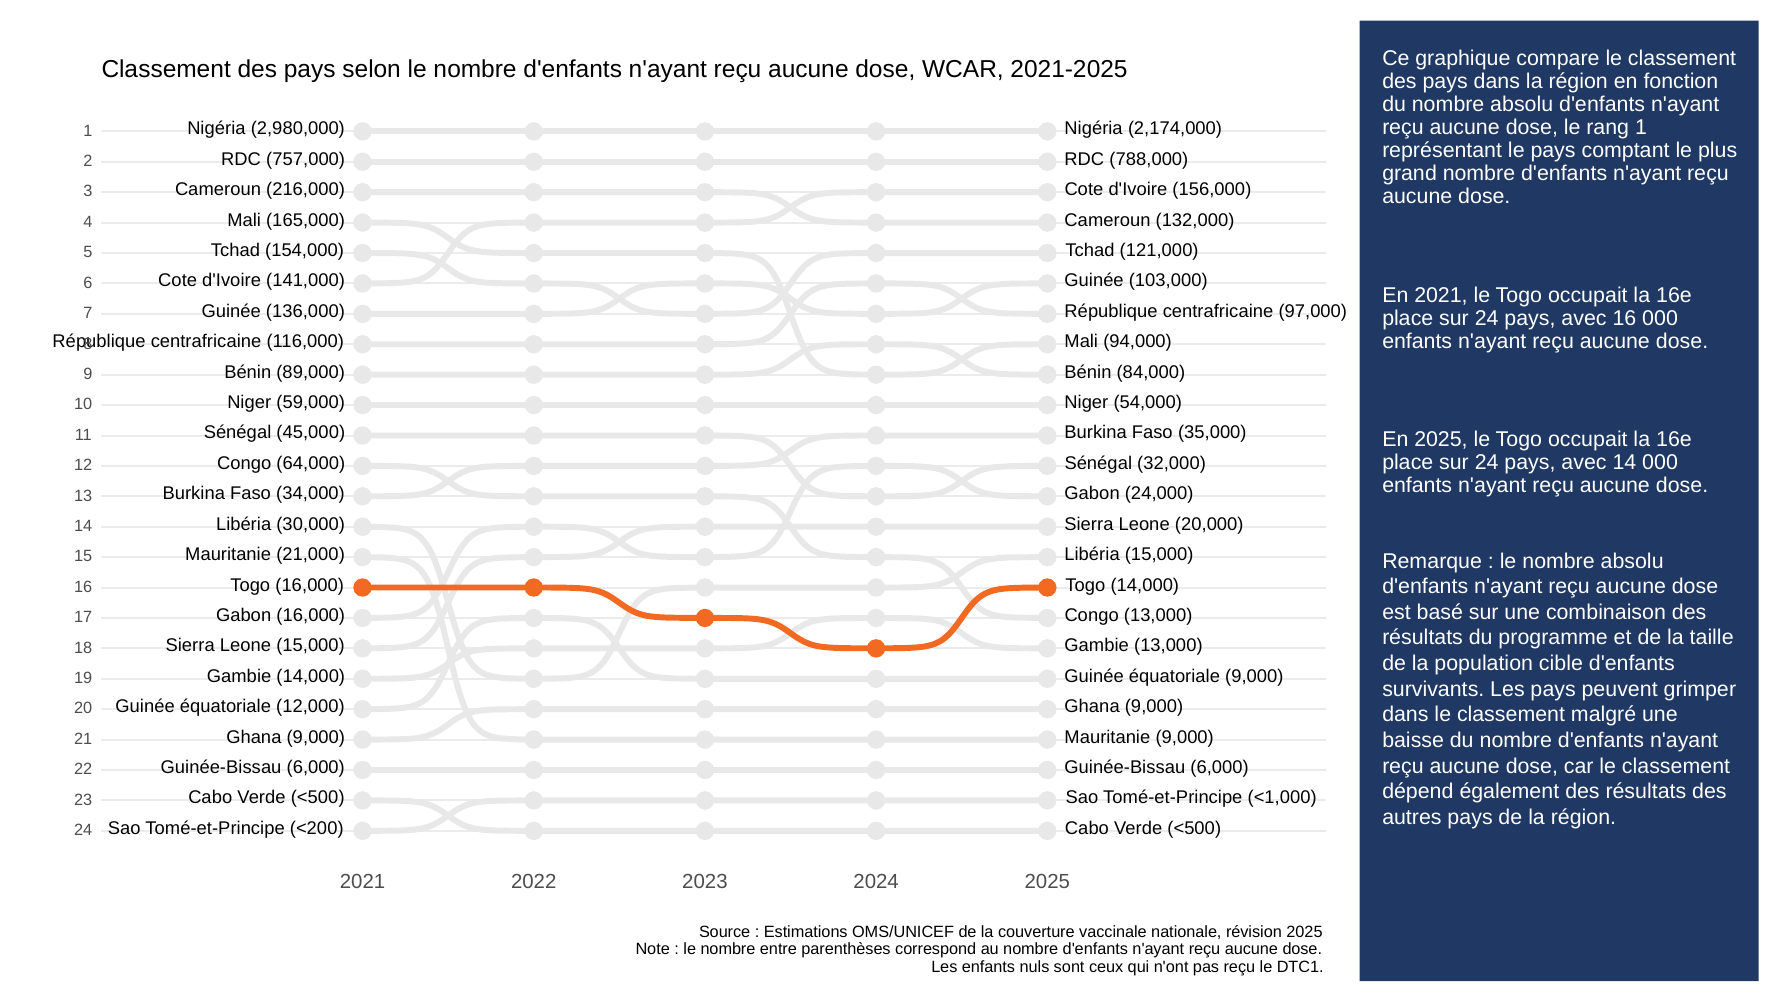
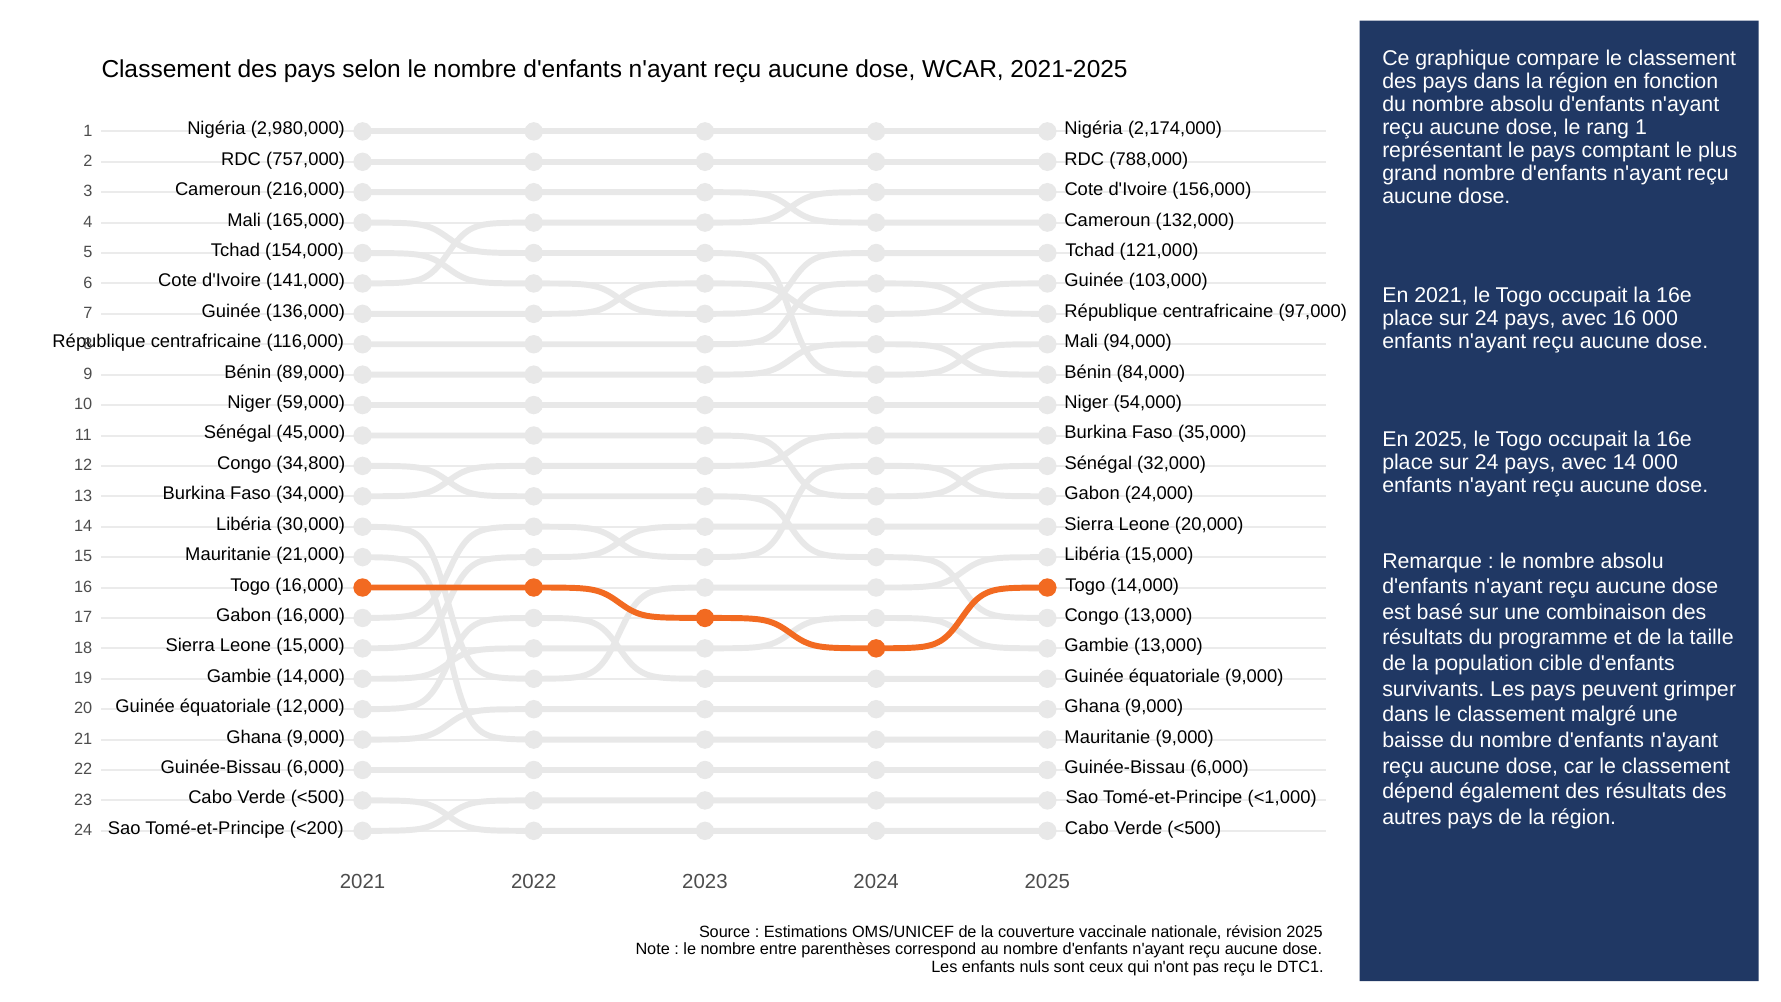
64,000: 64,000 -> 34,800 (311, 463)
